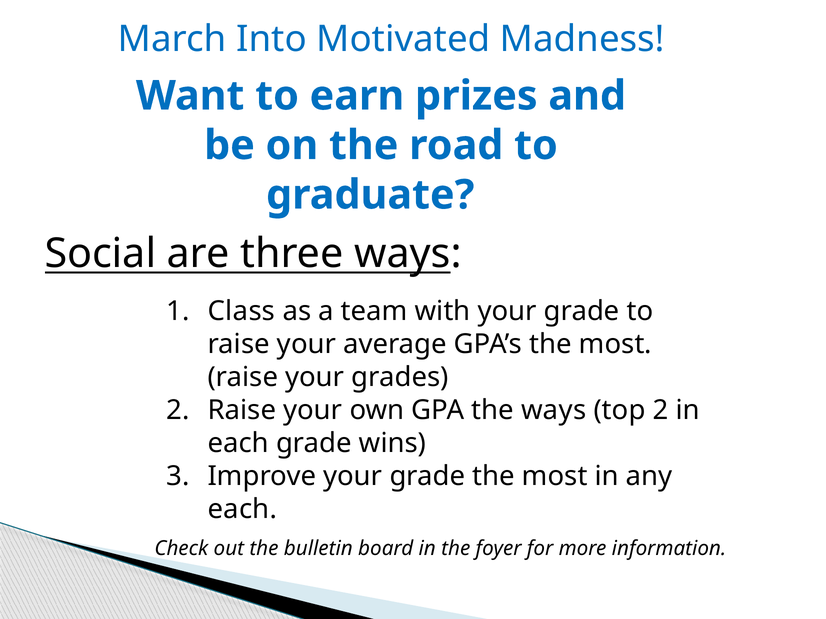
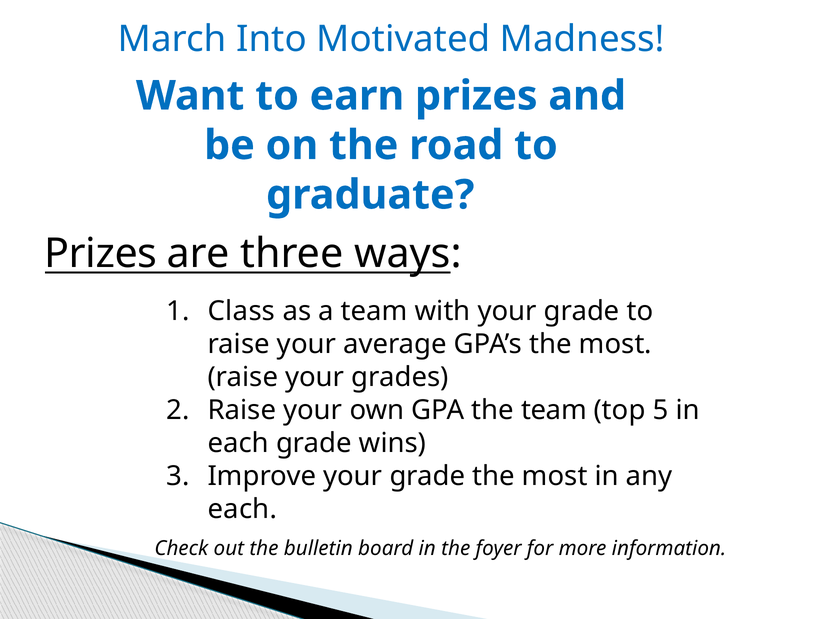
Social: Social -> Prizes (101, 254)
the ways: ways -> team (554, 411)
top 2: 2 -> 5 (661, 411)
